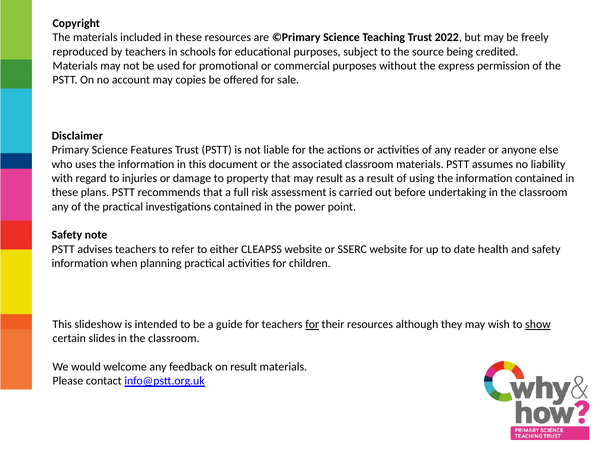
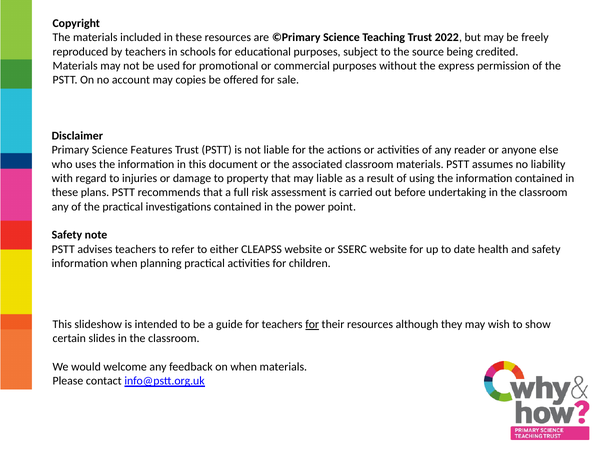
may result: result -> liable (330, 178)
show underline: present -> none (538, 324)
on result: result -> when (244, 366)
